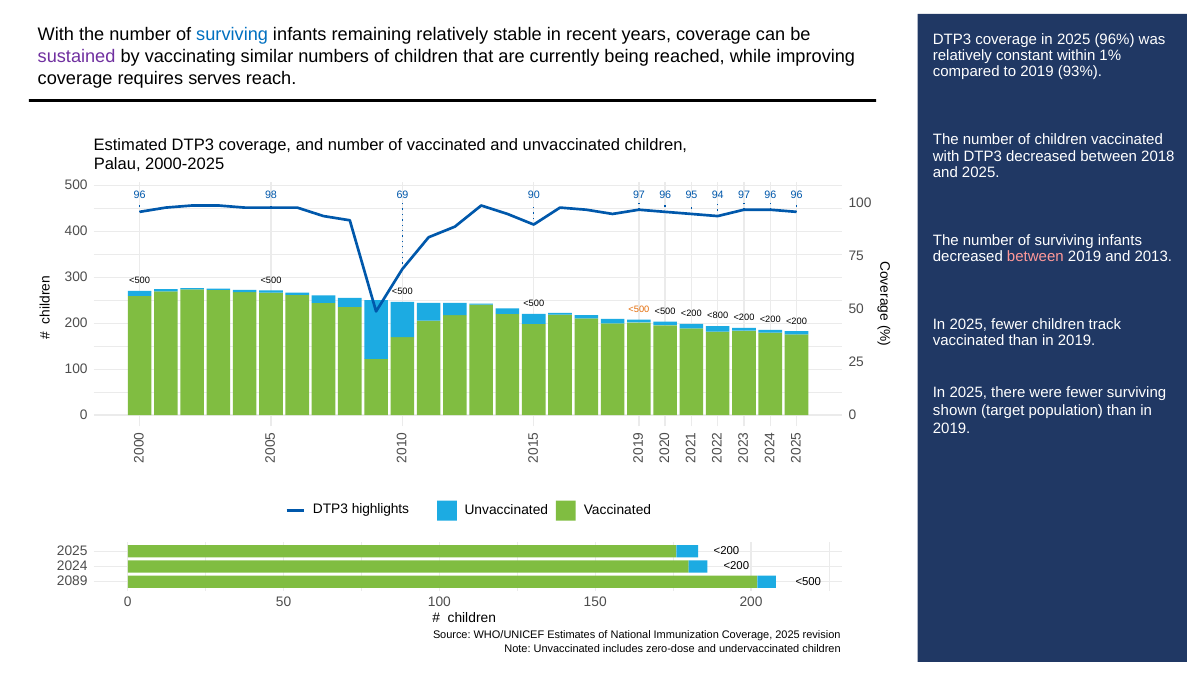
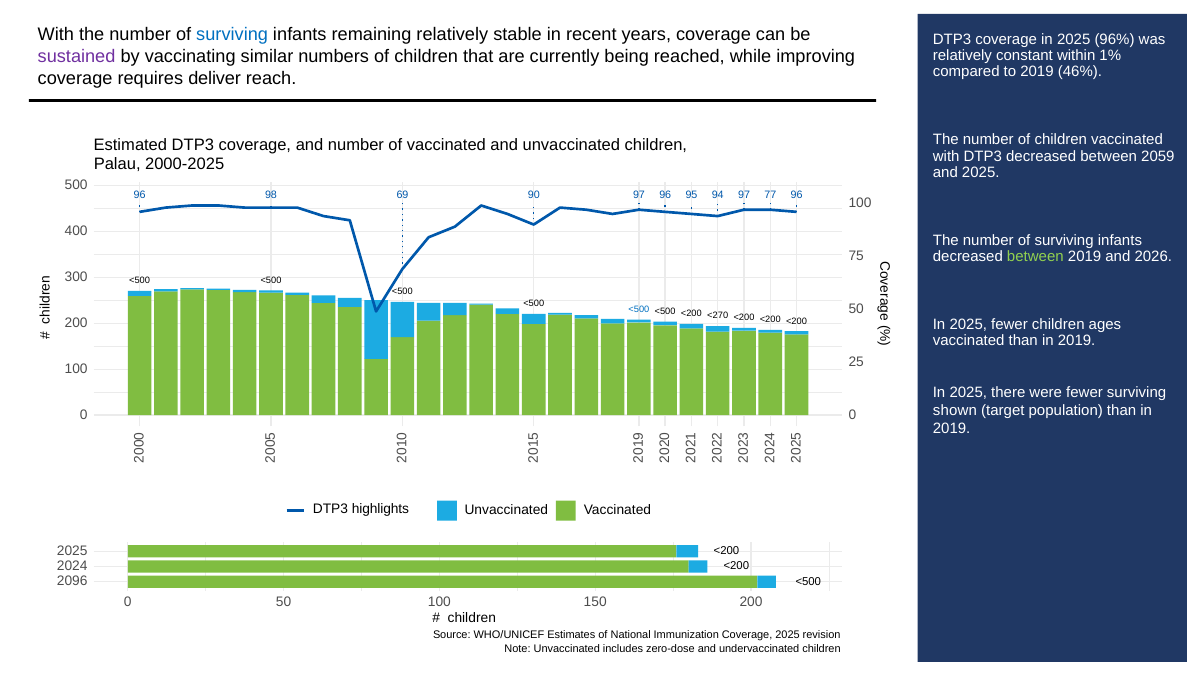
93%: 93% -> 46% (1080, 72)
serves: serves -> deliver (215, 78)
2018: 2018 -> 2059 (1158, 156)
94 97 96: 96 -> 77 (770, 195)
between colour: pink -> light green (1035, 256)
2013: 2013 -> 2026 (1153, 256)
<500 colour: orange -> blue (639, 310)
<800: <800 -> <270 (718, 316)
track: track -> ages (1105, 324)
2089: 2089 -> 2096 (72, 581)
